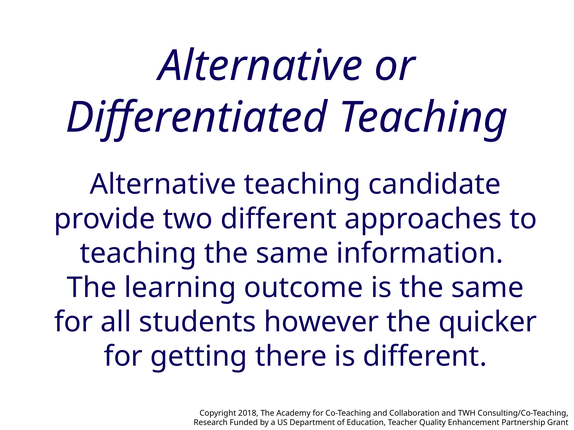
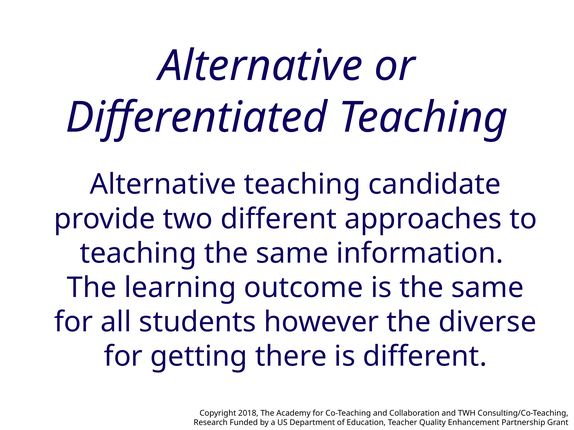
quicker: quicker -> diverse (488, 322)
